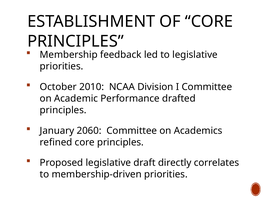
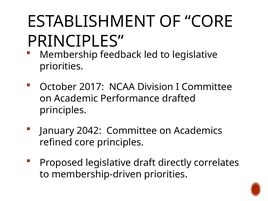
2010: 2010 -> 2017 (92, 87)
2060: 2060 -> 2042 (89, 131)
